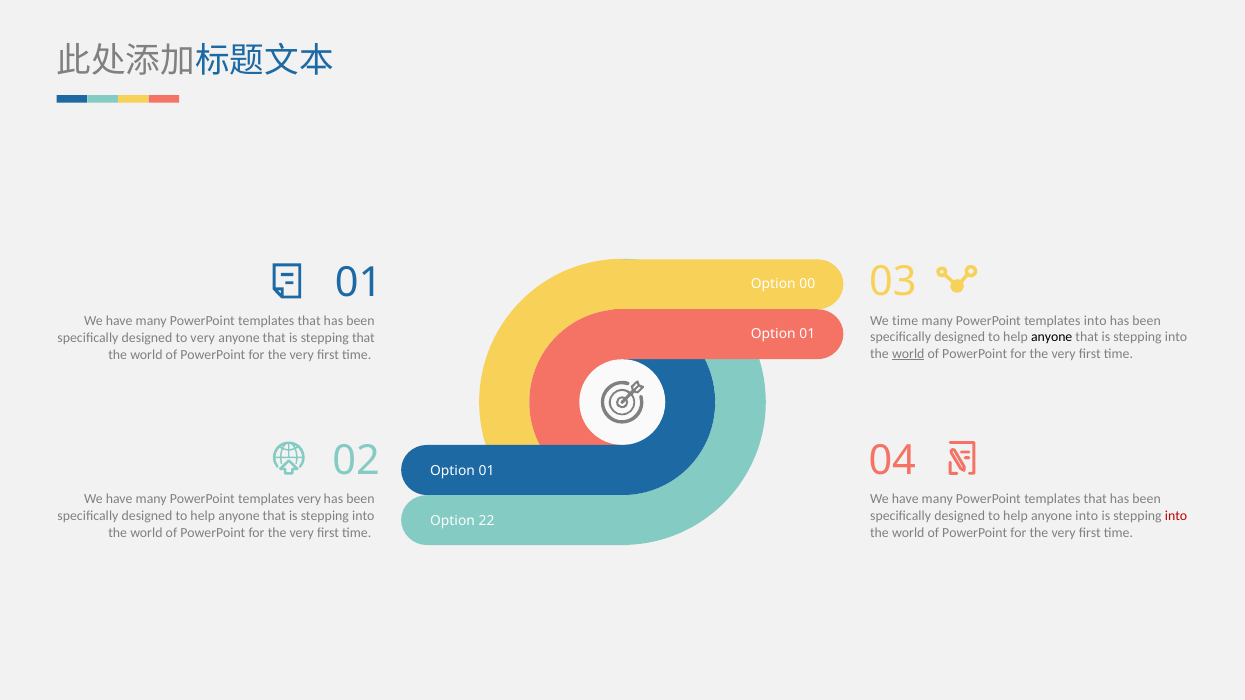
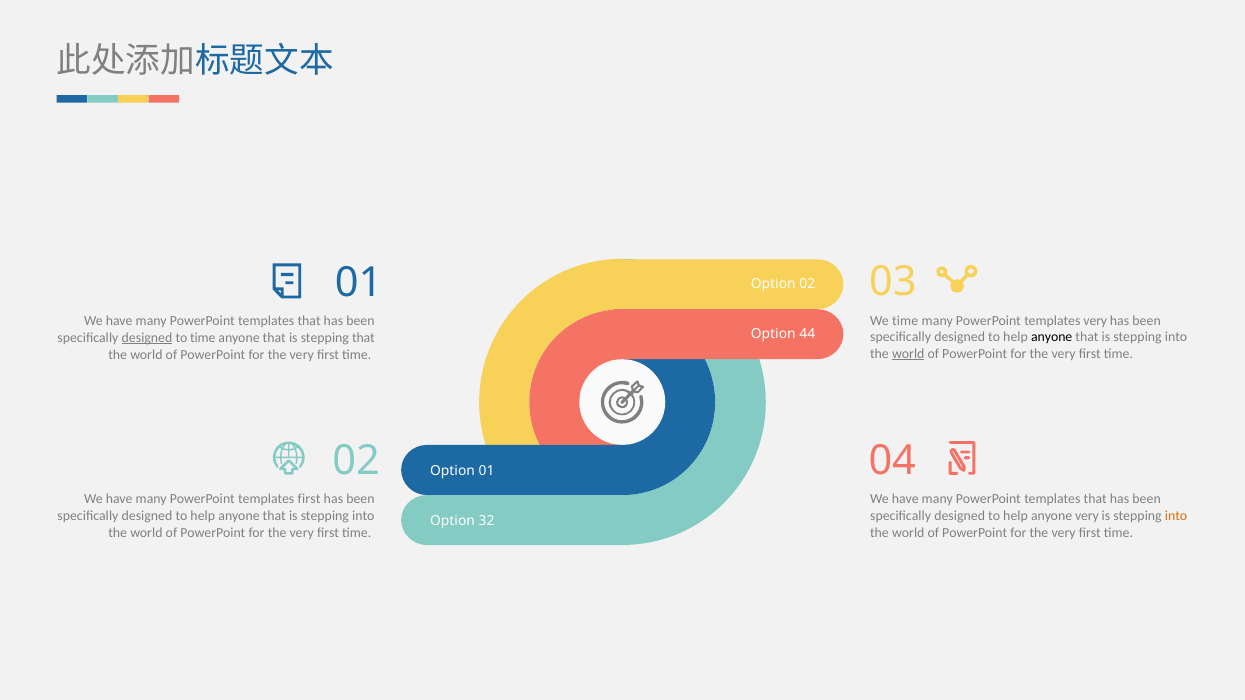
Option 00: 00 -> 02 (807, 284)
templates into: into -> very (1095, 321)
01: 01 -> 44 (807, 334)
designed underline: none -> present (147, 338)
to very: very -> time (203, 338)
templates very: very -> first (309, 500)
anyone into: into -> very (1087, 516)
into colour: red -> orange (1176, 516)
22: 22 -> 32 (487, 521)
